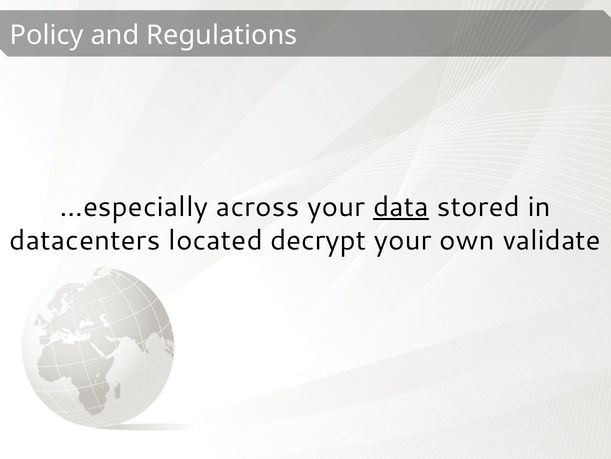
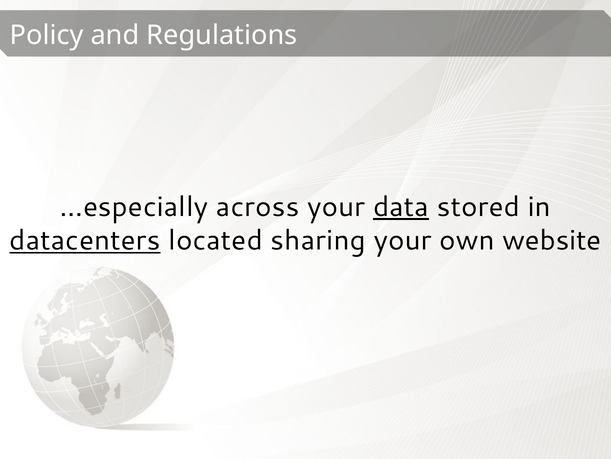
datacenters underline: none -> present (85, 240)
decrypt: decrypt -> sharing (318, 240)
validate: validate -> website (552, 240)
